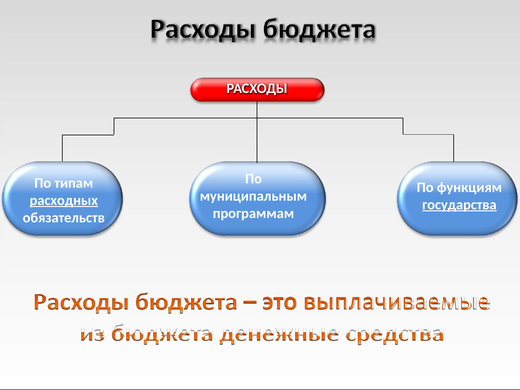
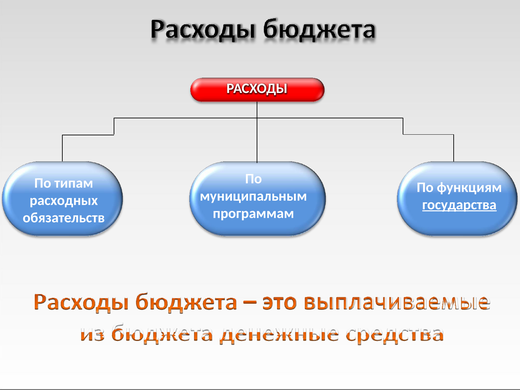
расходных underline: present -> none (64, 200)
